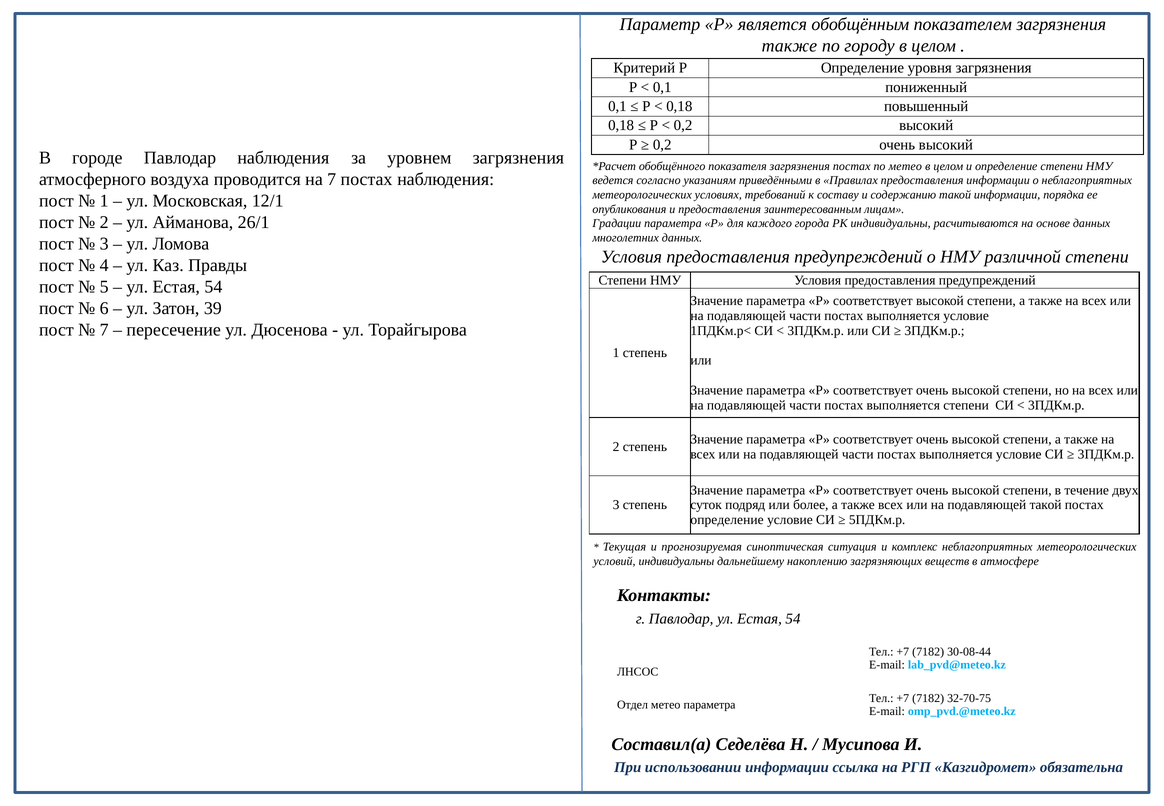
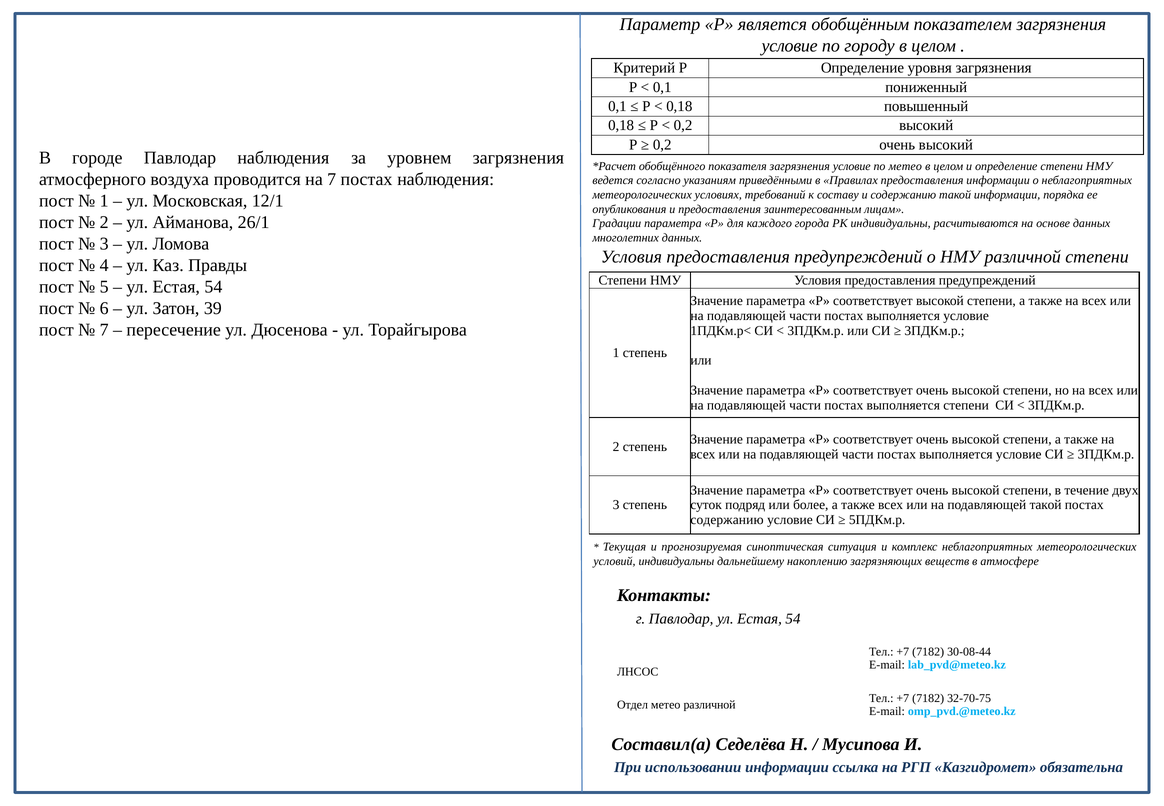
также: также -> условие (790, 46)
показателя загрязнения постах: постах -> условие (852, 166)
определение: определение -> содержанию (727, 520)
метео параметра: параметра -> различной (710, 705)
